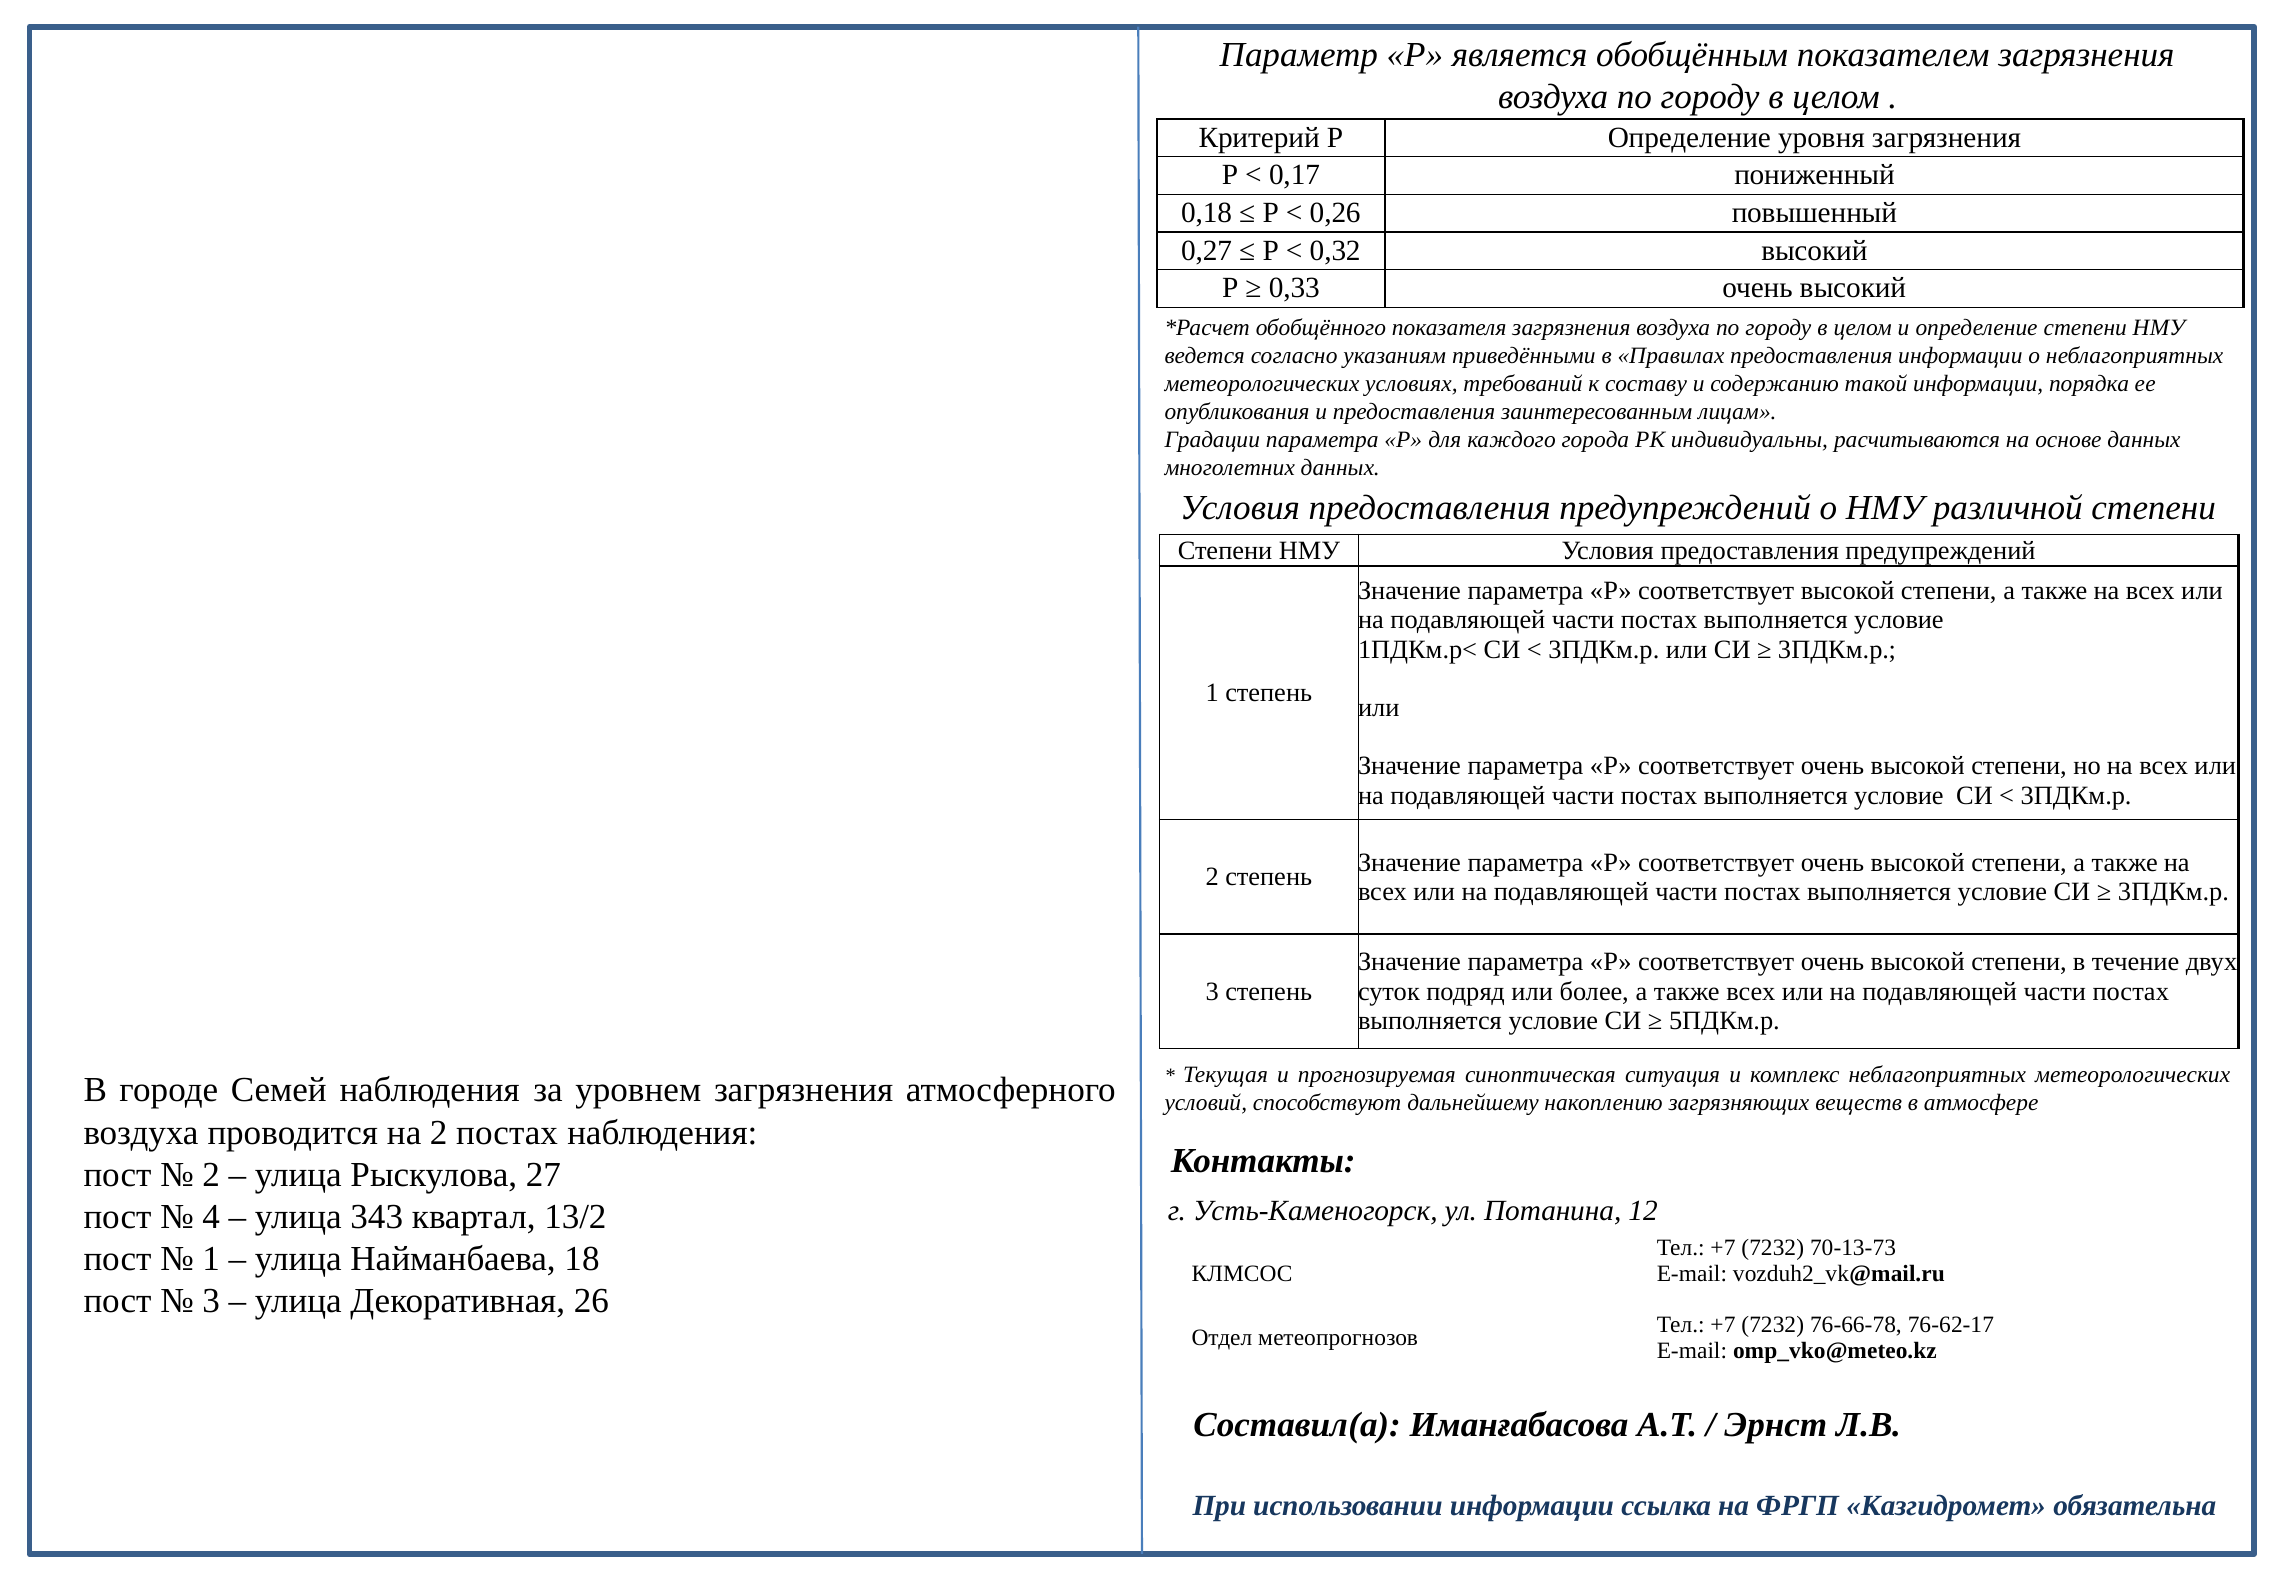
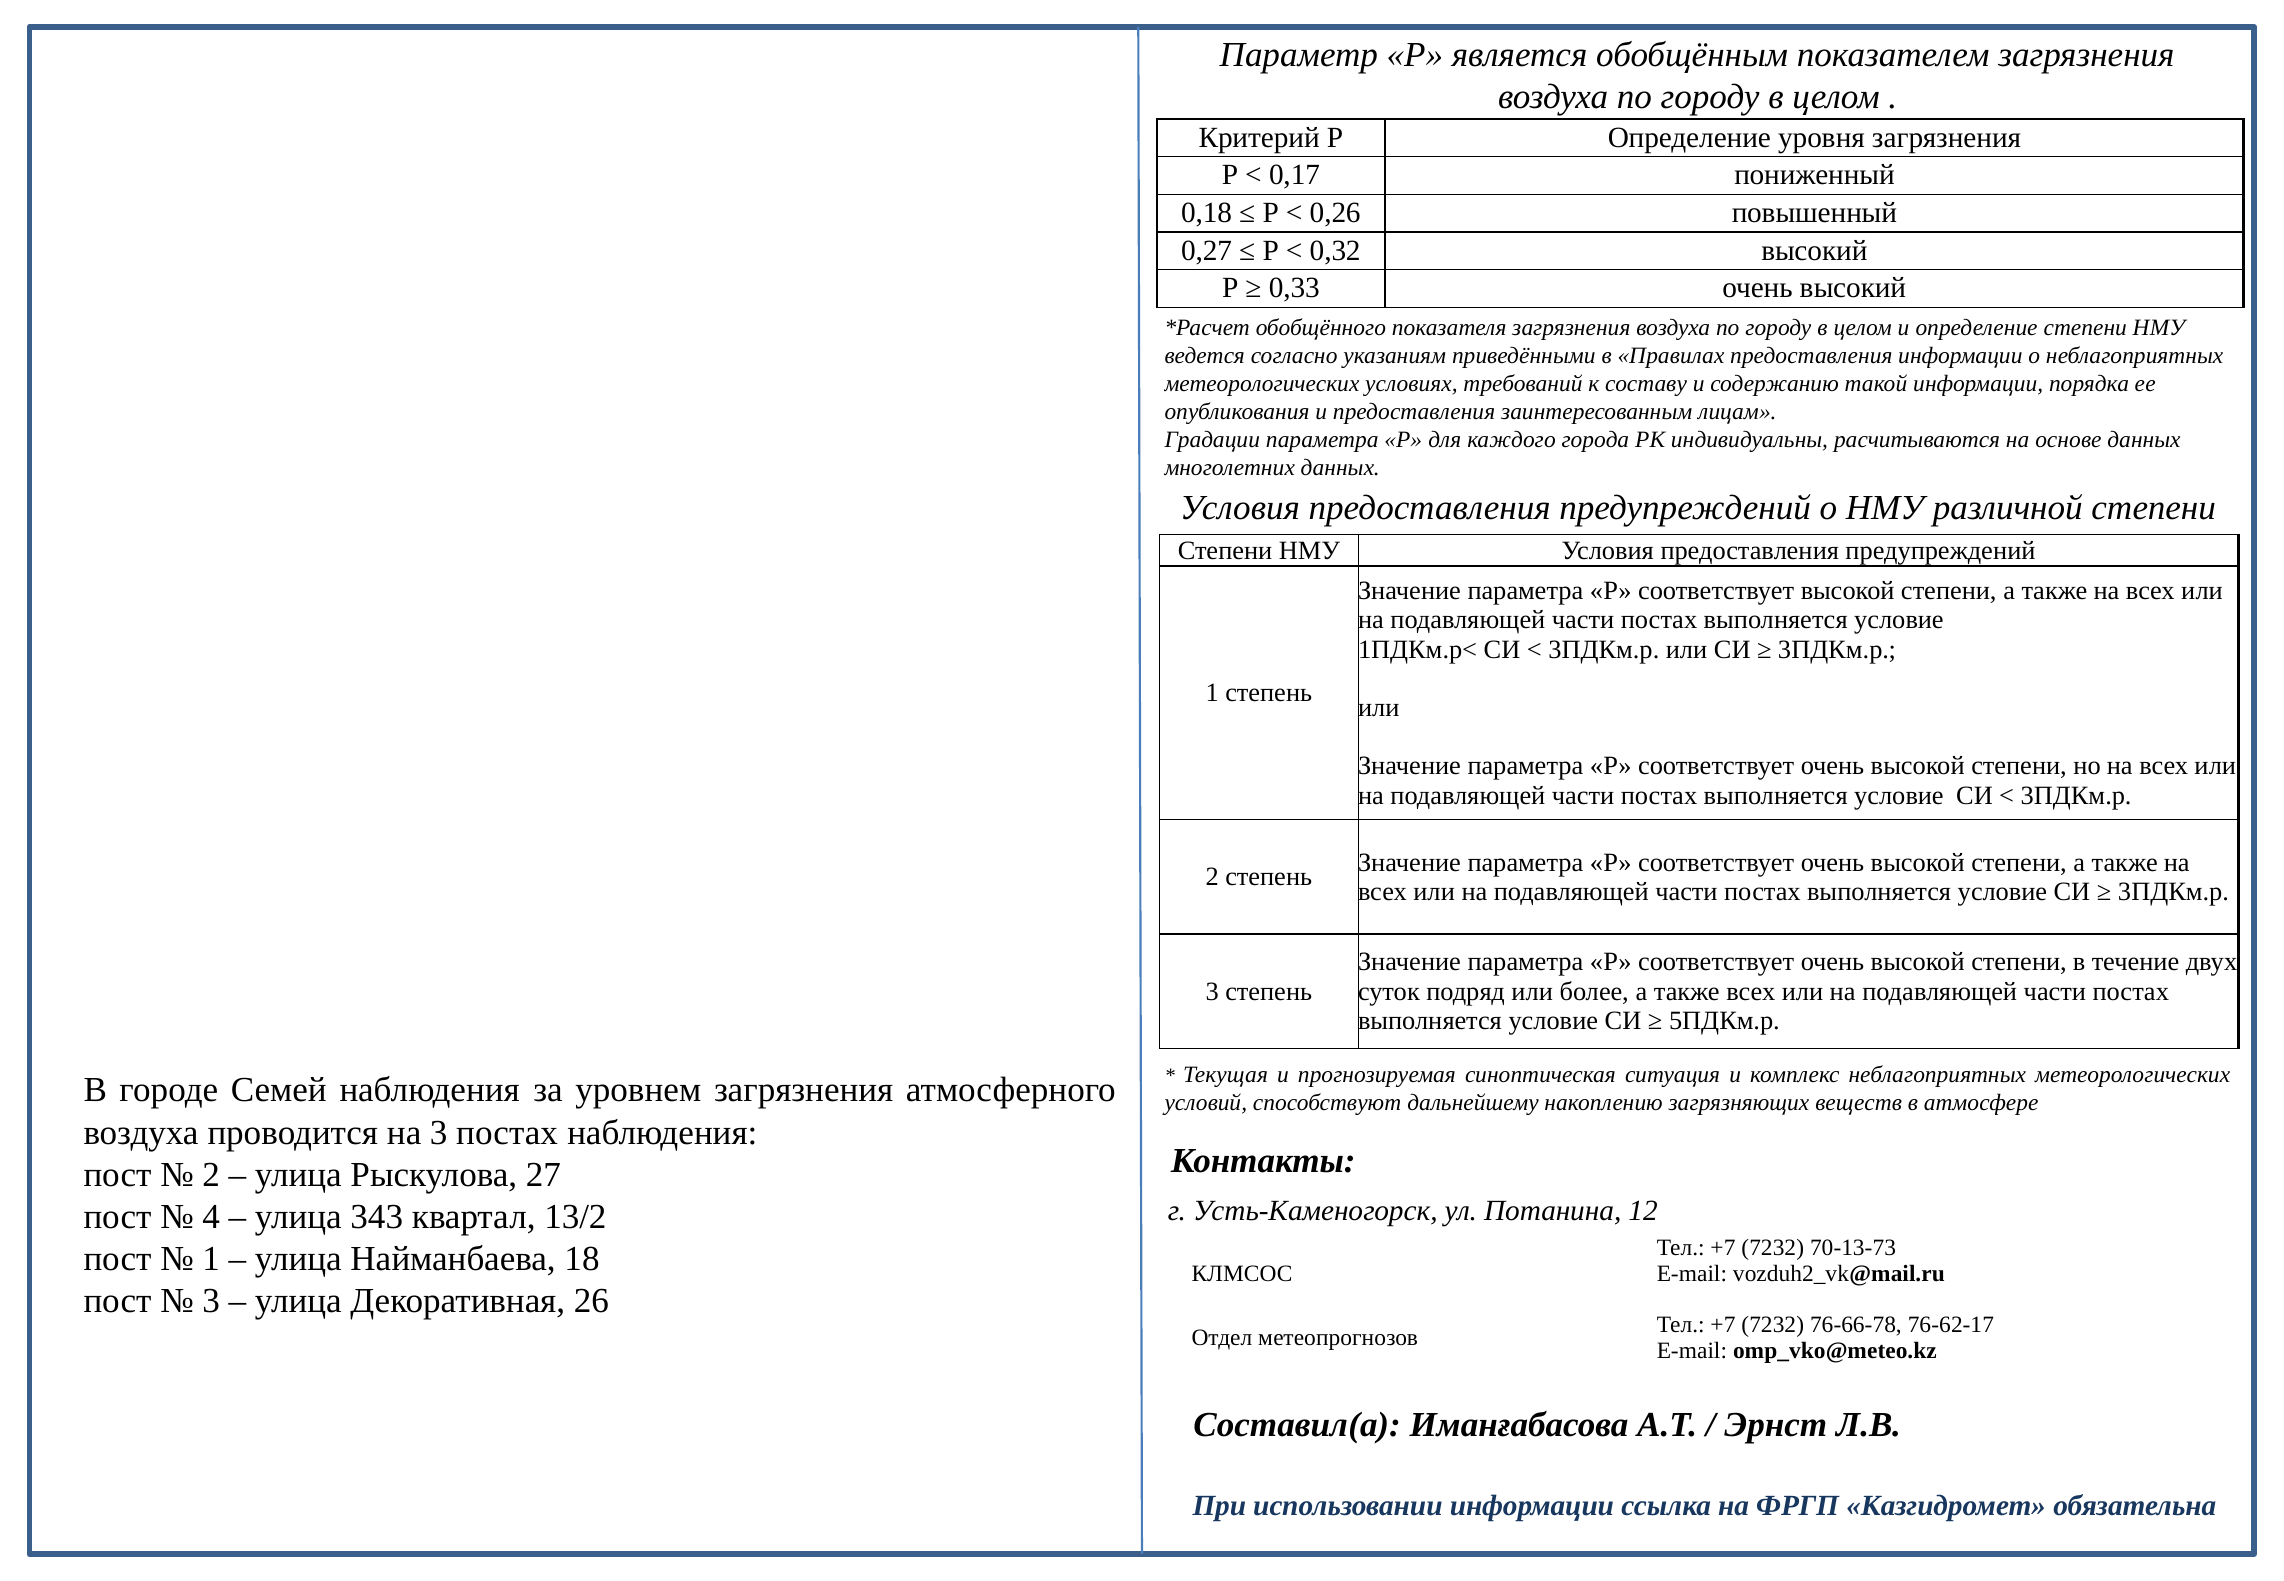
на 2: 2 -> 3 (439, 1133)
